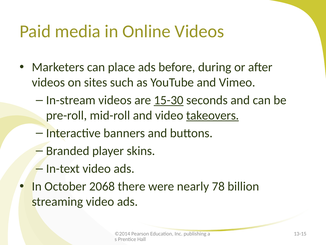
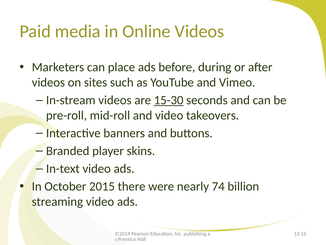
takeovers underline: present -> none (213, 115)
2068: 2068 -> 2015 (102, 186)
78: 78 -> 74 (218, 186)
